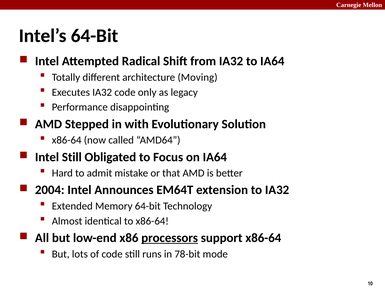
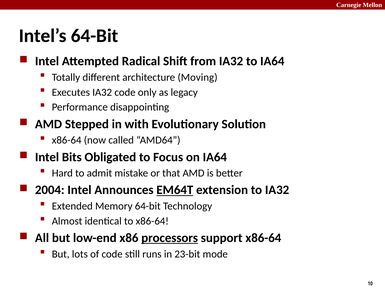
Intel Still: Still -> Bits (72, 157)
EM64T underline: none -> present (175, 190)
78-bit: 78-bit -> 23-bit (187, 254)
